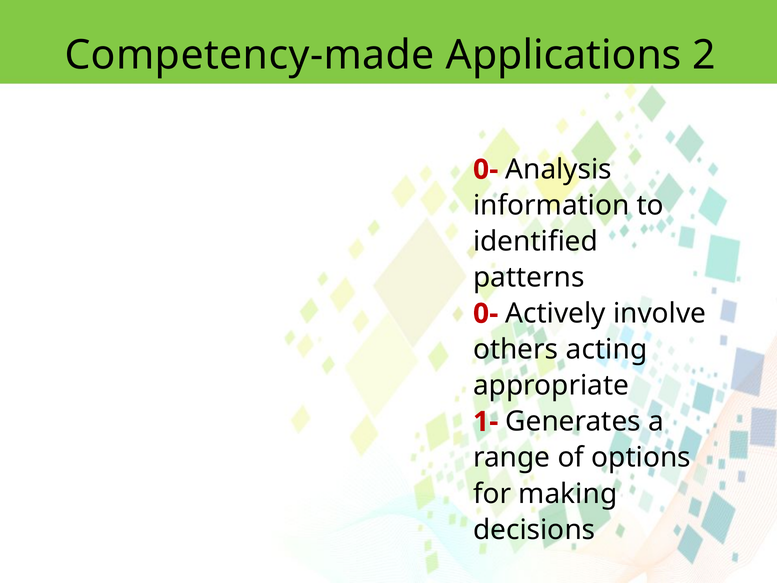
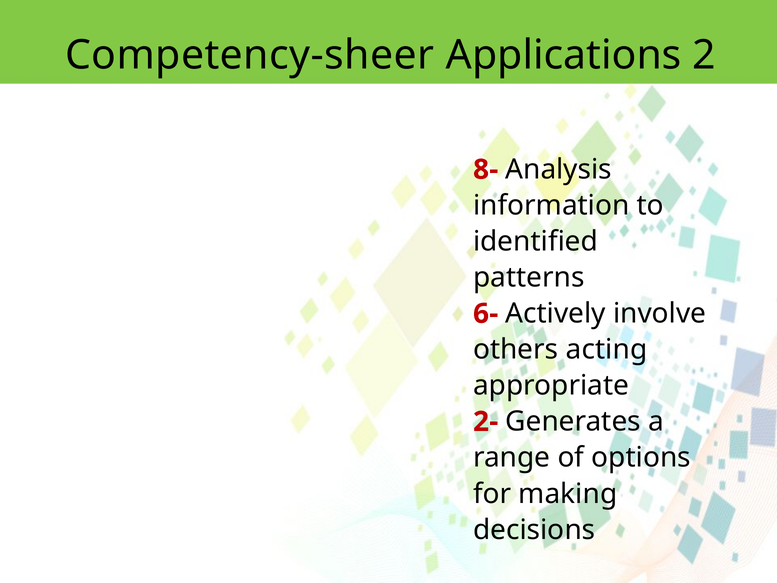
Competency-made: Competency-made -> Competency-sheer (250, 55)
0-: 0- -> 8- (486, 169)
0-: 0- -> 6- (486, 314)
1-: 1- -> 2- (486, 422)
